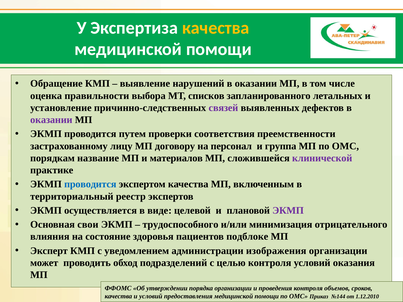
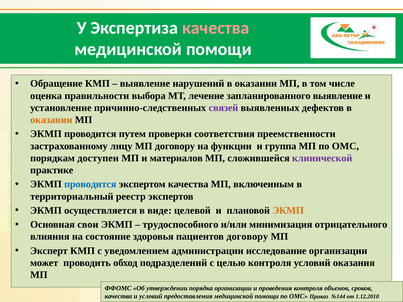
качества colour: yellow -> pink (216, 28)
списков: списков -> лечение (206, 96)
запланированного летальных: летальных -> выявление (338, 96)
оказании colour: purple -> orange (51, 120)
персонал: персонал -> функции (231, 146)
название: название -> доступен (98, 158)
ЭКМП colour: purple -> orange (288, 211)
пациентов подблоке: подблоке -> договору (247, 237)
изображения: изображения -> исследование (276, 251)
